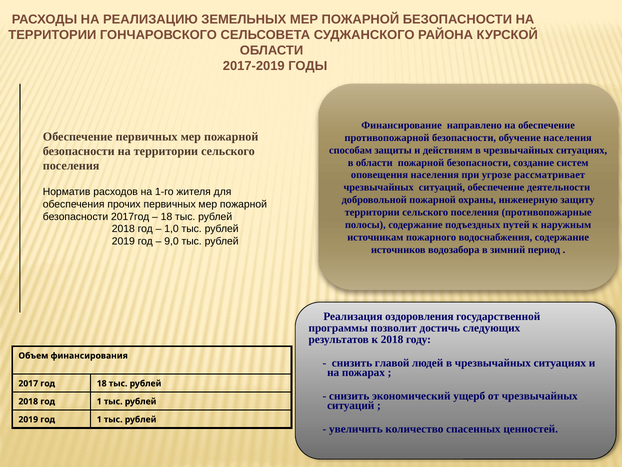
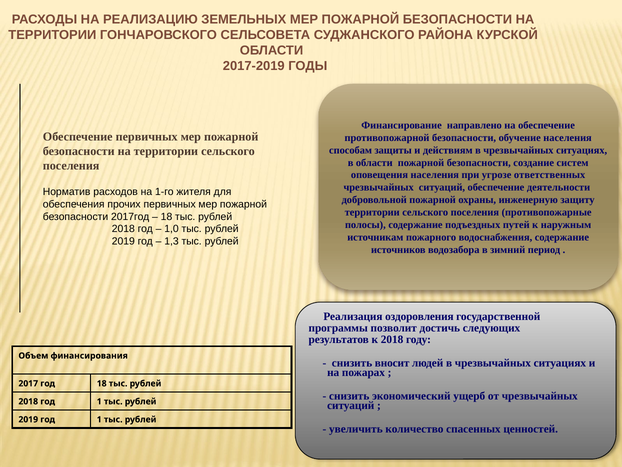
рассматривает: рассматривает -> ответственных (550, 175)
9,0: 9,0 -> 1,3 (171, 241)
главой: главой -> вносит (392, 363)
